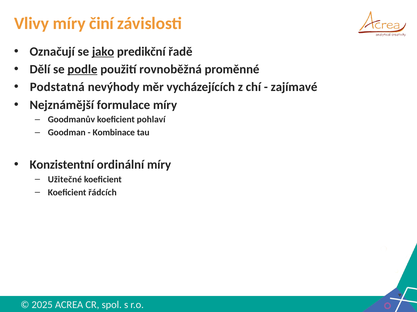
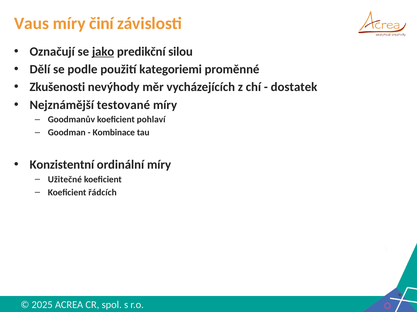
Vlivy: Vlivy -> Vaus (32, 23)
řadě: řadě -> silou (181, 52)
podle underline: present -> none (82, 69)
rovnoběžná: rovnoběžná -> kategoriemi (171, 69)
Podstatná: Podstatná -> Zkušenosti (57, 87)
zajímavé: zajímavé -> dostatek (294, 87)
formulace: formulace -> testované (123, 105)
